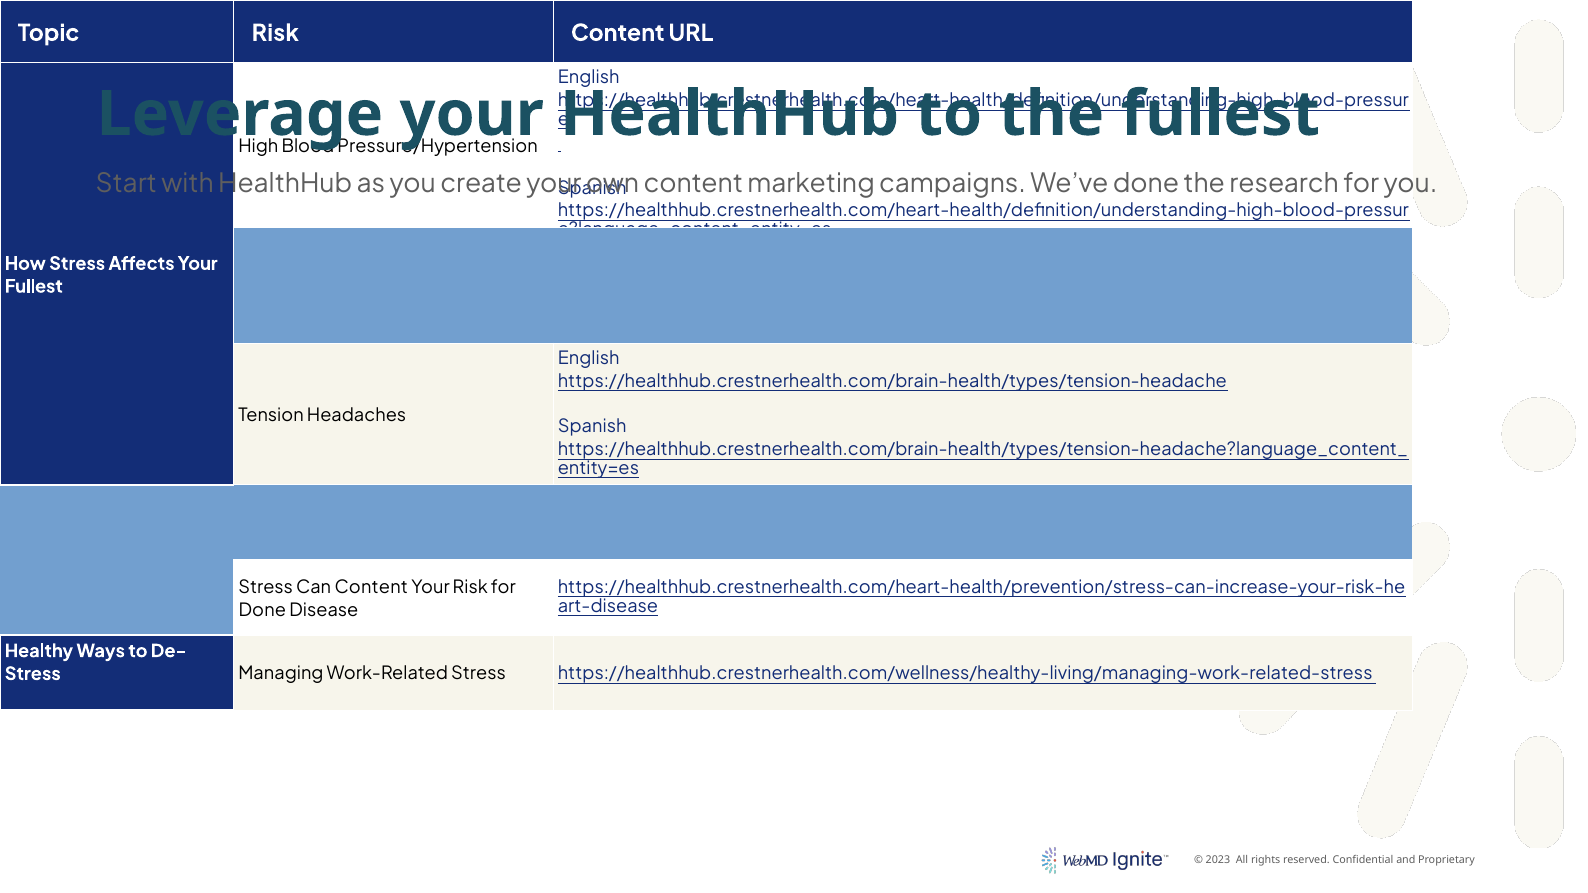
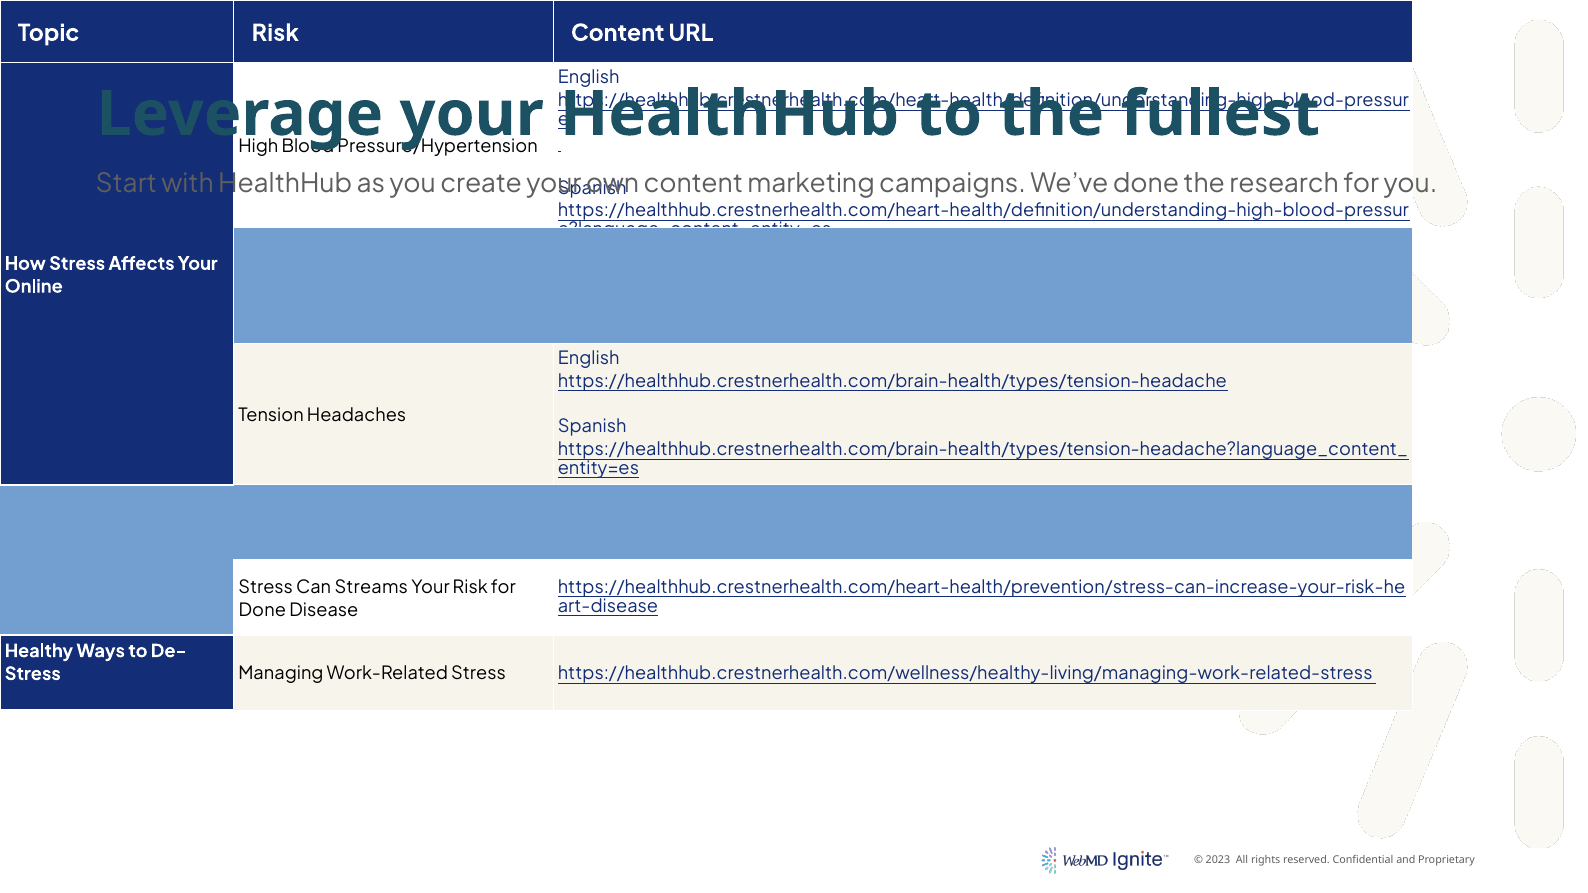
Fullest: Fullest -> Online (34, 287)
Can Content: Content -> Streams (371, 588)
